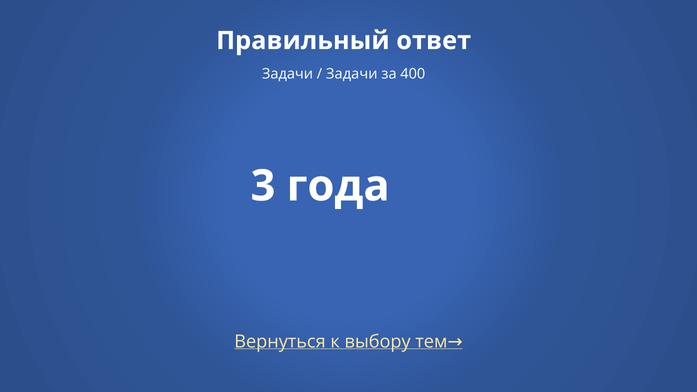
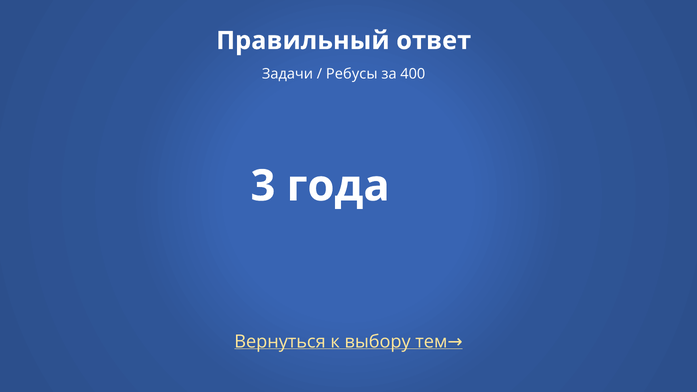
Задачи: Задачи -> Ребусы (352, 74)
